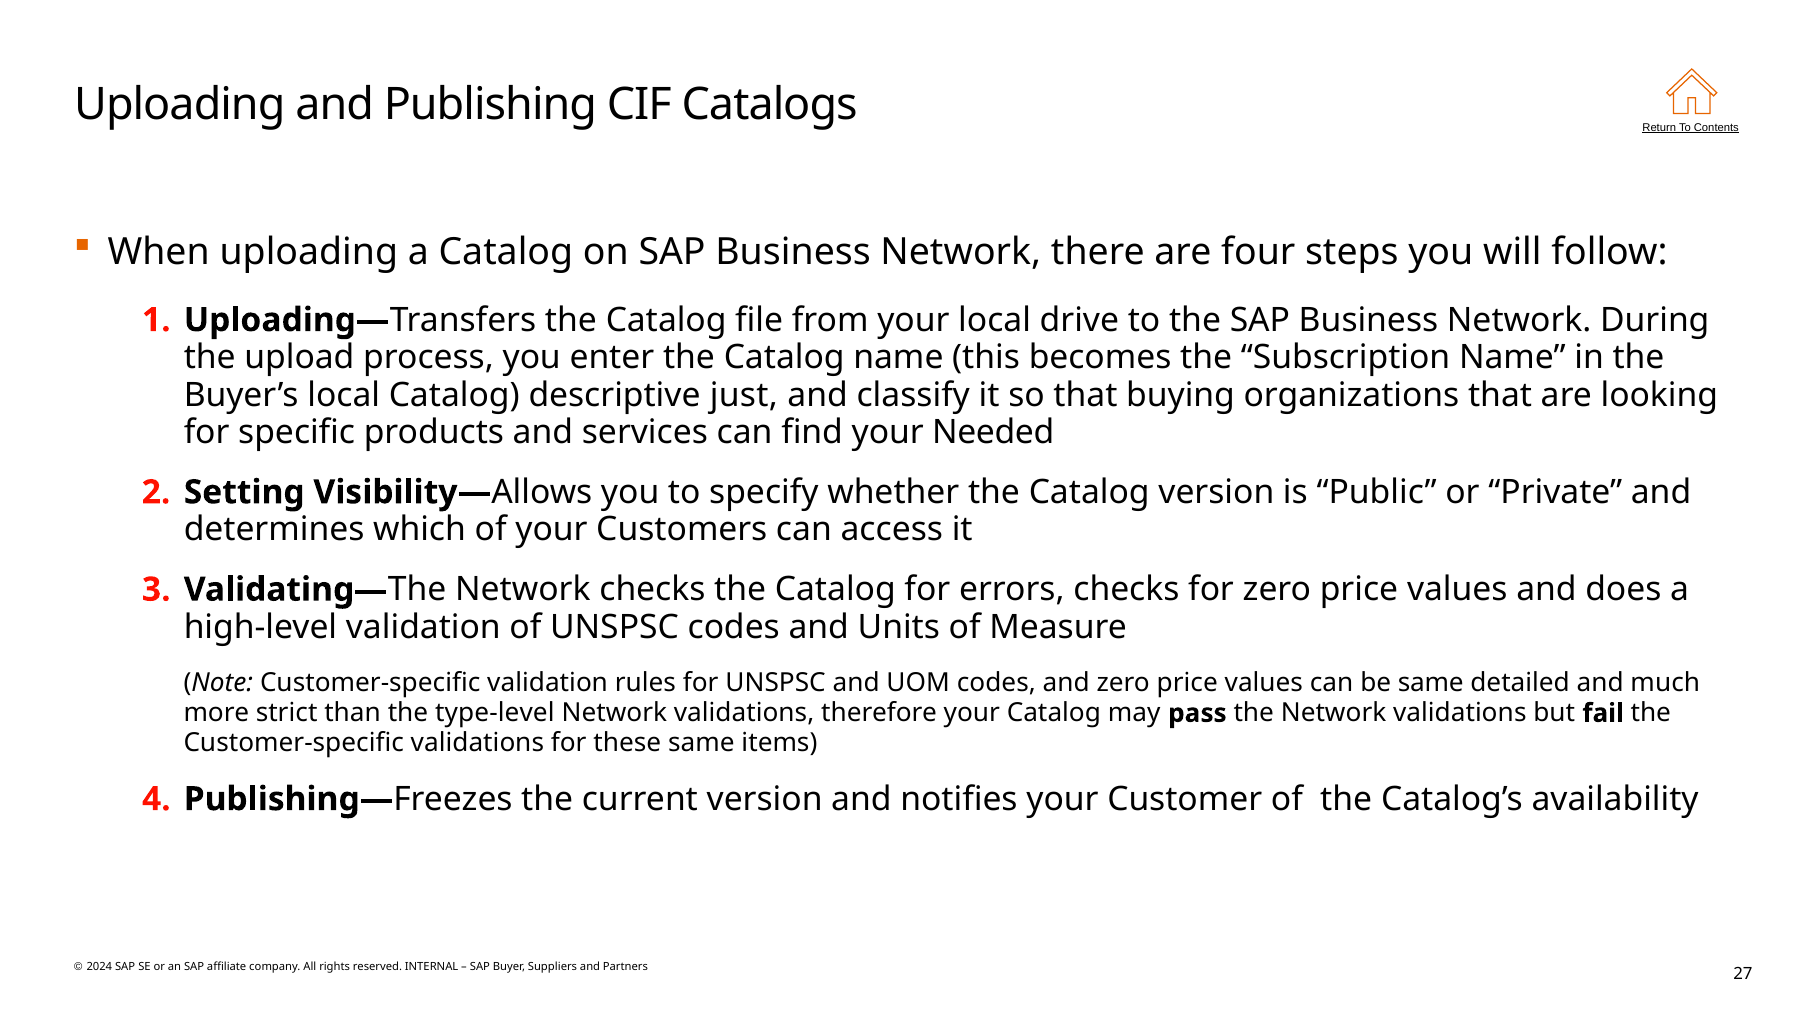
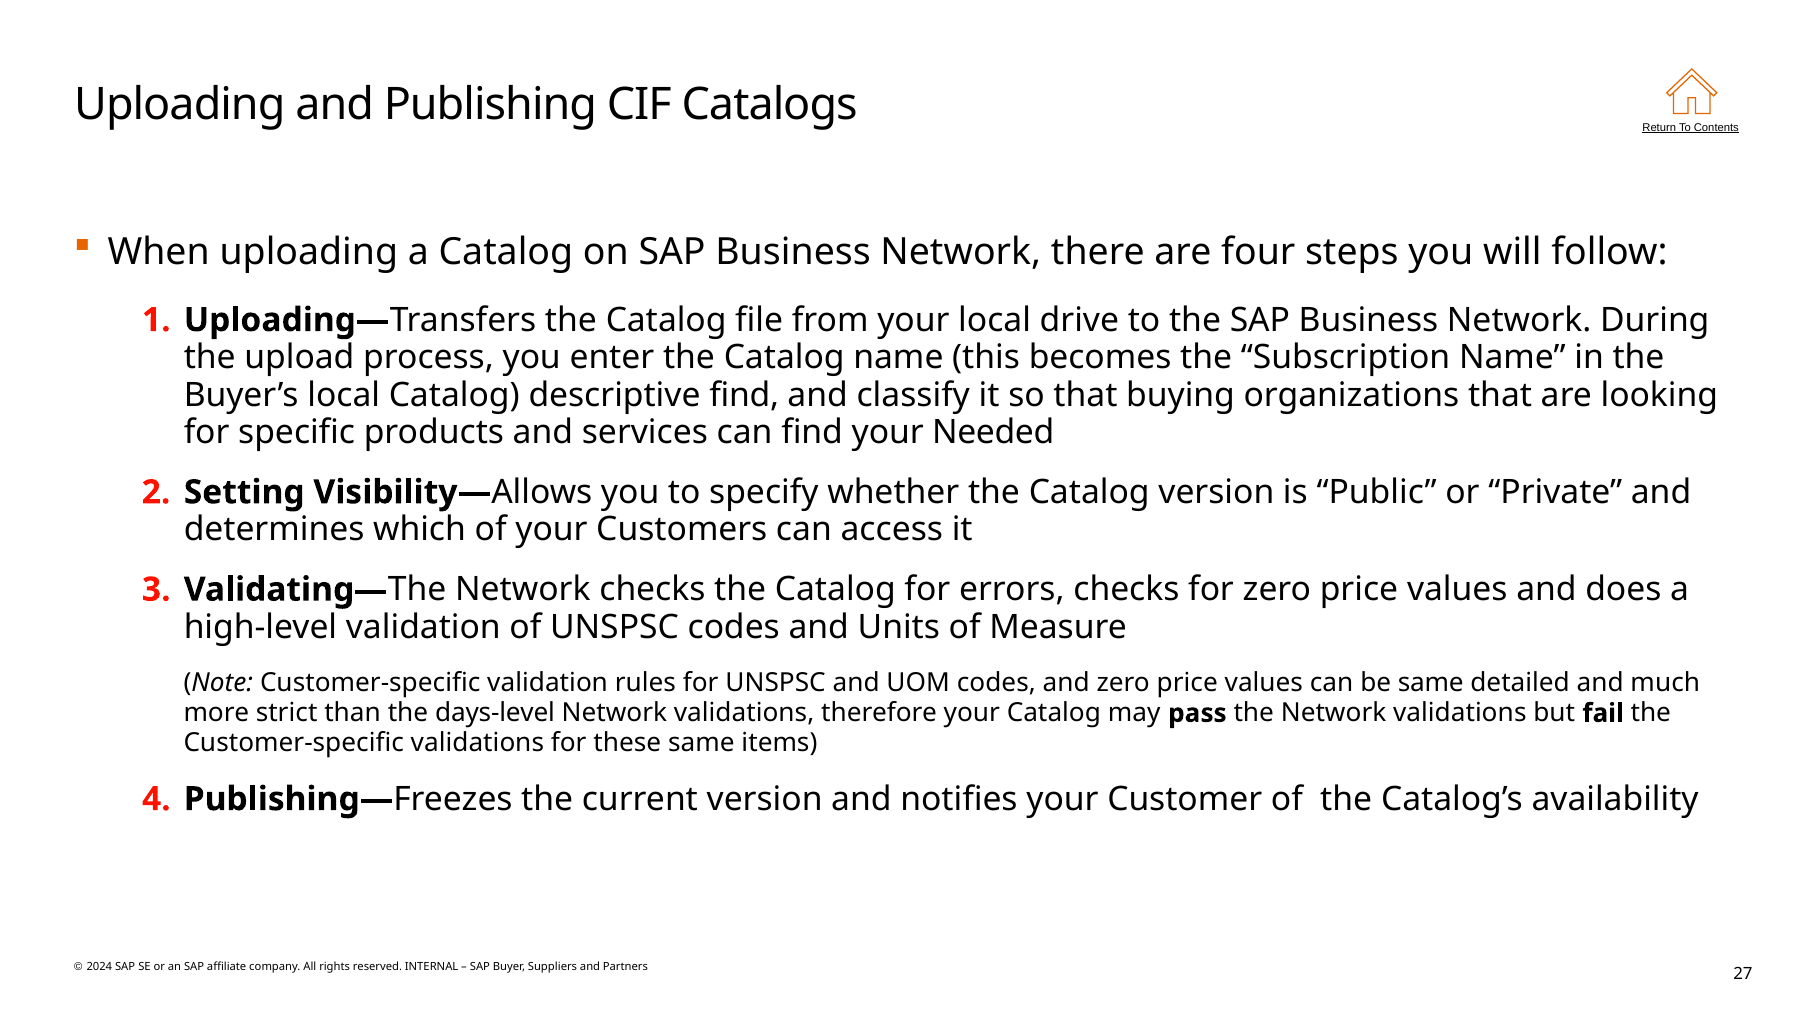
descriptive just: just -> find (744, 395)
type-level: type-level -> days-level (495, 713)
